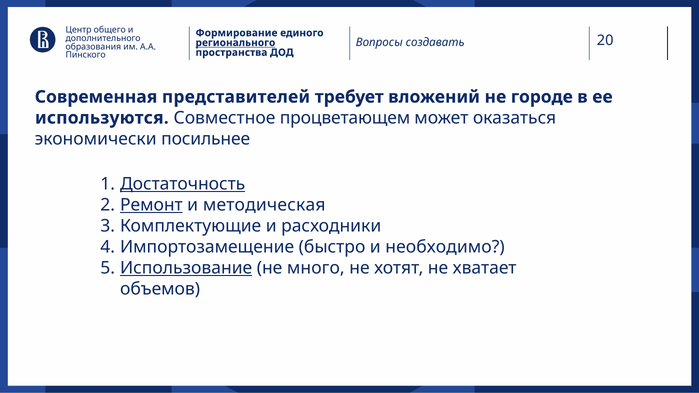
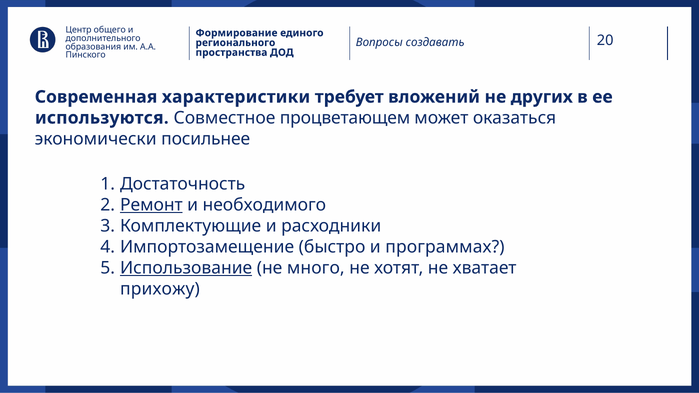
регионального underline: present -> none (235, 43)
представителей: представителей -> характеристики (236, 97)
городе: городе -> других (542, 97)
Достаточность underline: present -> none (183, 184)
методическая: методическая -> необходимого (264, 205)
необходимо: необходимо -> программах (445, 247)
объемов: объемов -> прихожу (160, 289)
